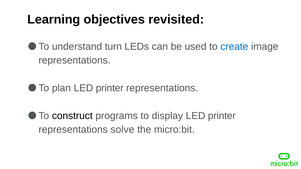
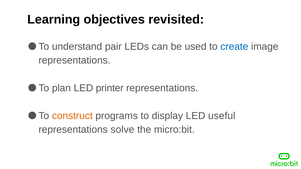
turn: turn -> pair (113, 47)
construct colour: black -> orange (72, 116)
display LED printer: printer -> useful (222, 116)
